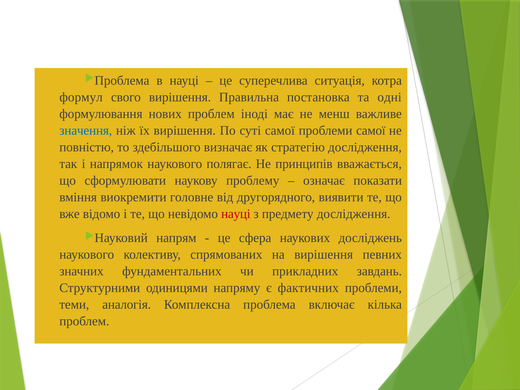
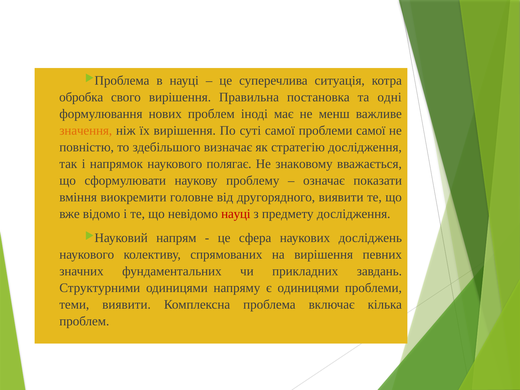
формул: формул -> обробка (81, 97)
значення colour: blue -> orange (86, 131)
принципів: принципів -> знаковому (304, 164)
є фактичних: фактичних -> одиницями (308, 288)
теми аналогія: аналогія -> виявити (127, 305)
